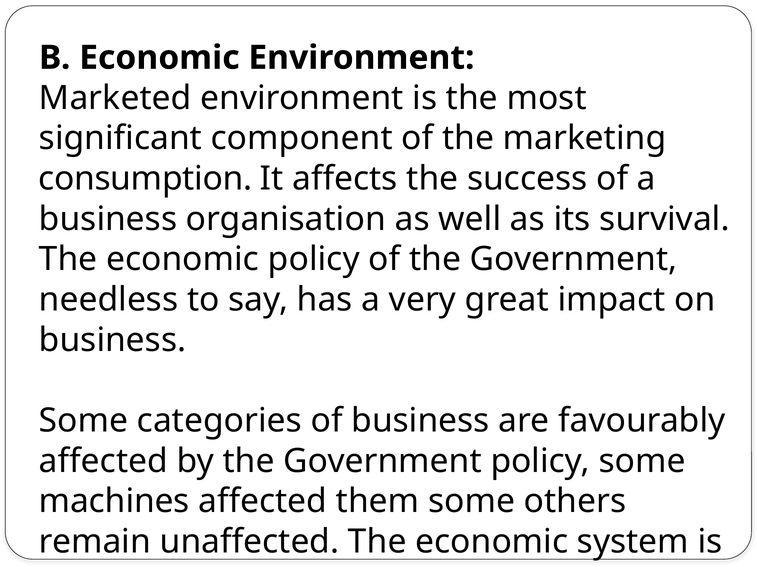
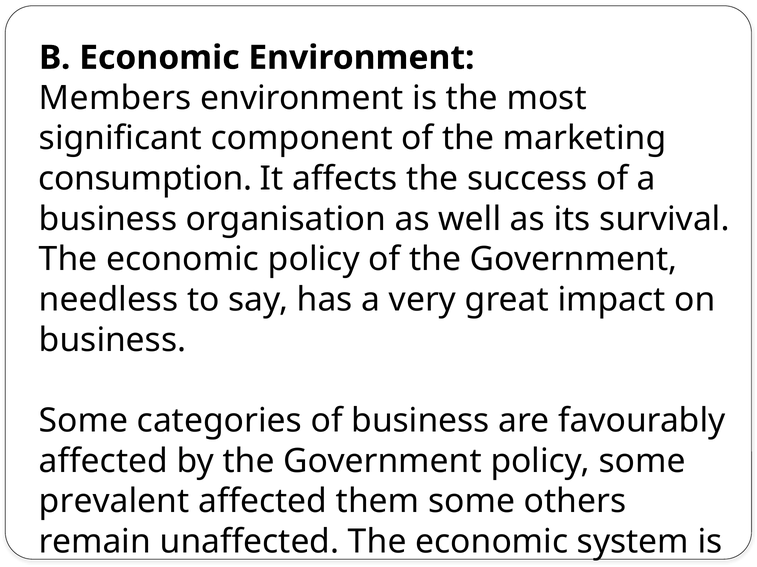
Marketed: Marketed -> Members (115, 98)
machines: machines -> prevalent (114, 502)
